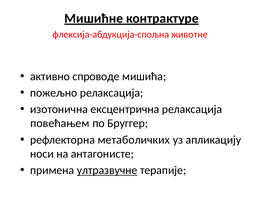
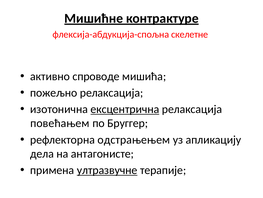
животне: животне -> скелетне (190, 34)
ексцентрична underline: none -> present (125, 109)
метаболичких: метаболичких -> одстрањењем (134, 139)
носи: носи -> дела (42, 153)
